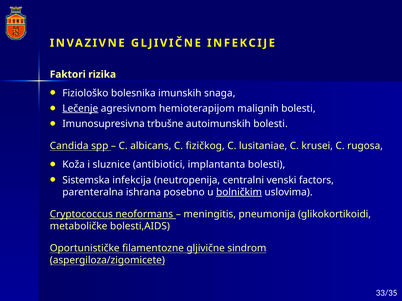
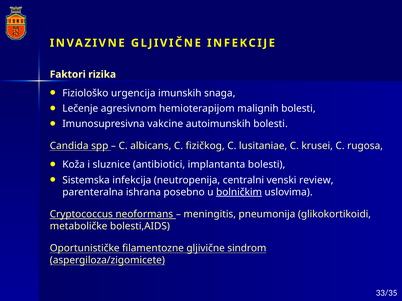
bolesnika: bolesnika -> urgencija (133, 93)
Lečenje underline: present -> none (80, 109)
trbušne: trbušne -> vakcine (165, 124)
factors: factors -> review (316, 180)
